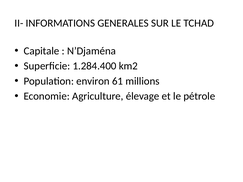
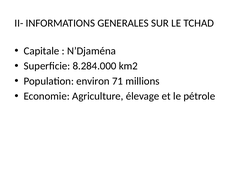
1.284.400: 1.284.400 -> 8.284.000 (94, 66)
61: 61 -> 71 (117, 81)
